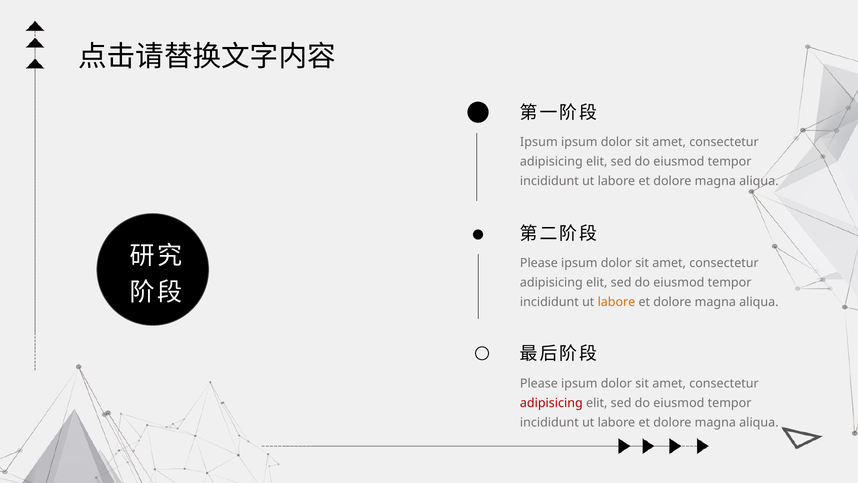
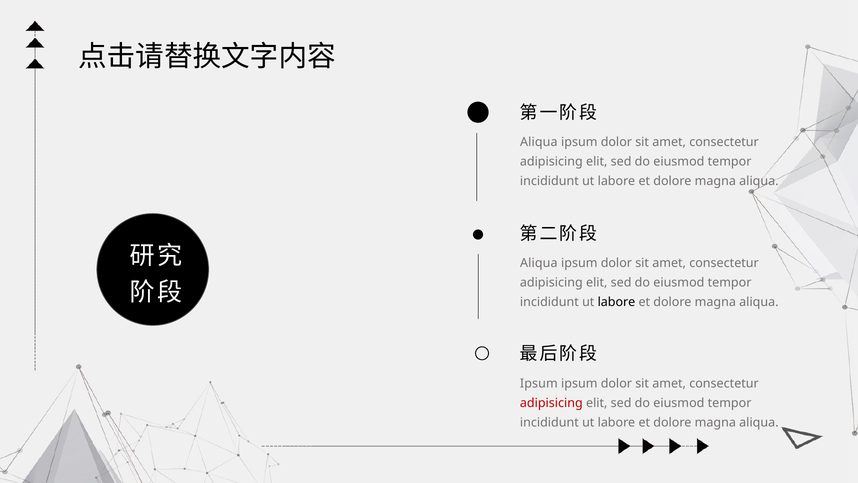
Ipsum: Ipsum -> Aliqua (539, 142)
Please: Please -> Aliqua (539, 263)
labore colour: orange -> black (616, 302)
Please: Please -> Ipsum (539, 383)
